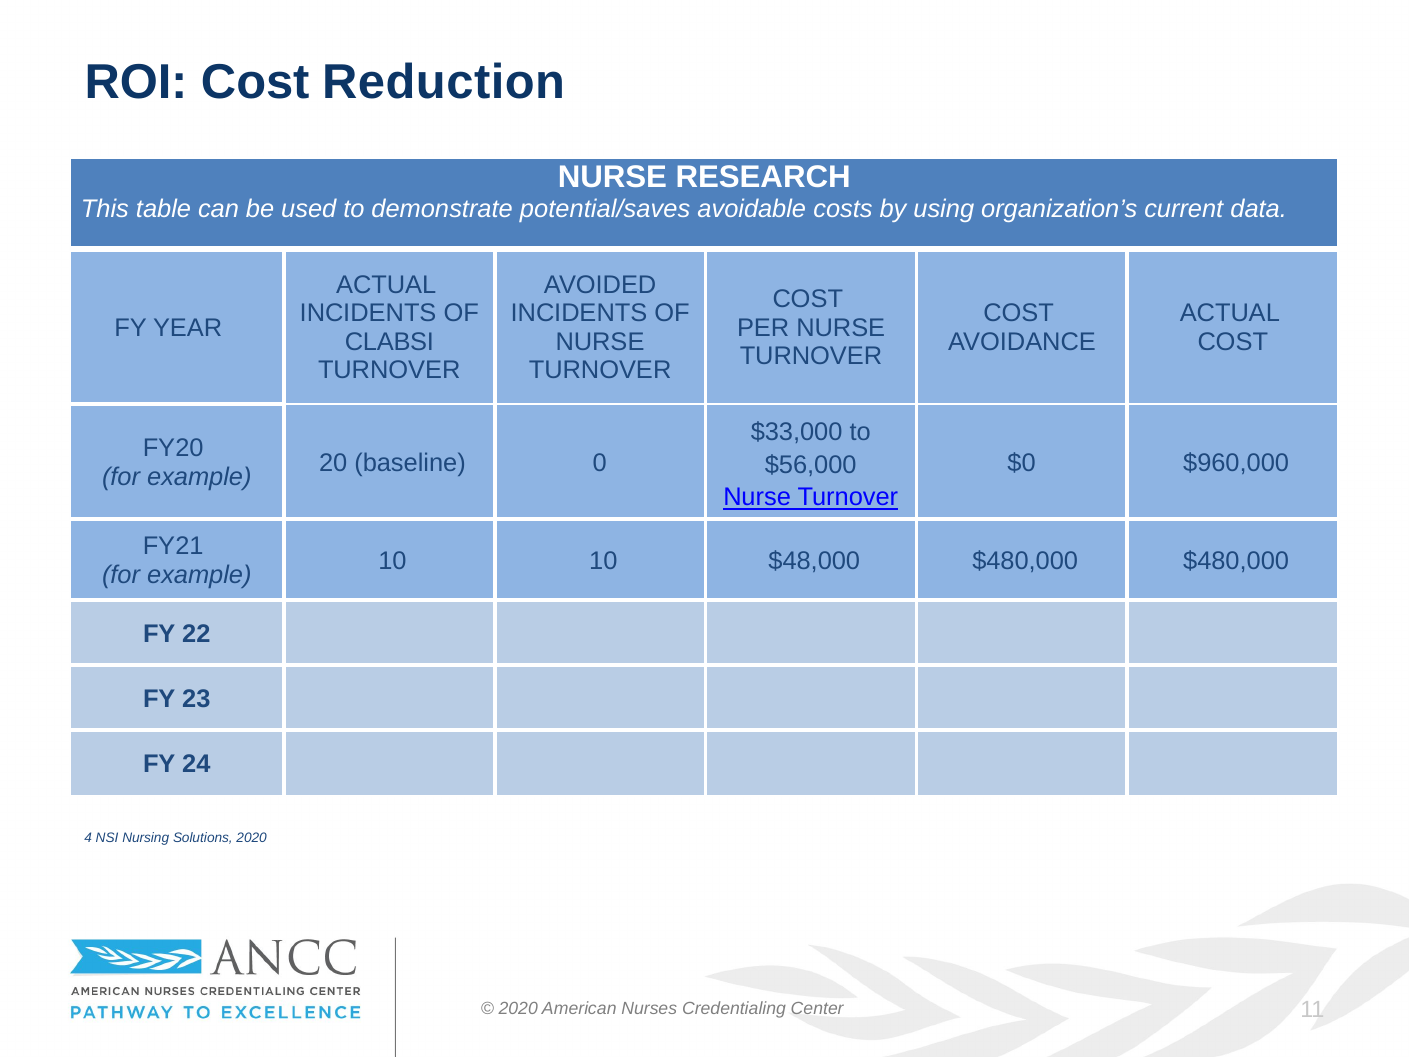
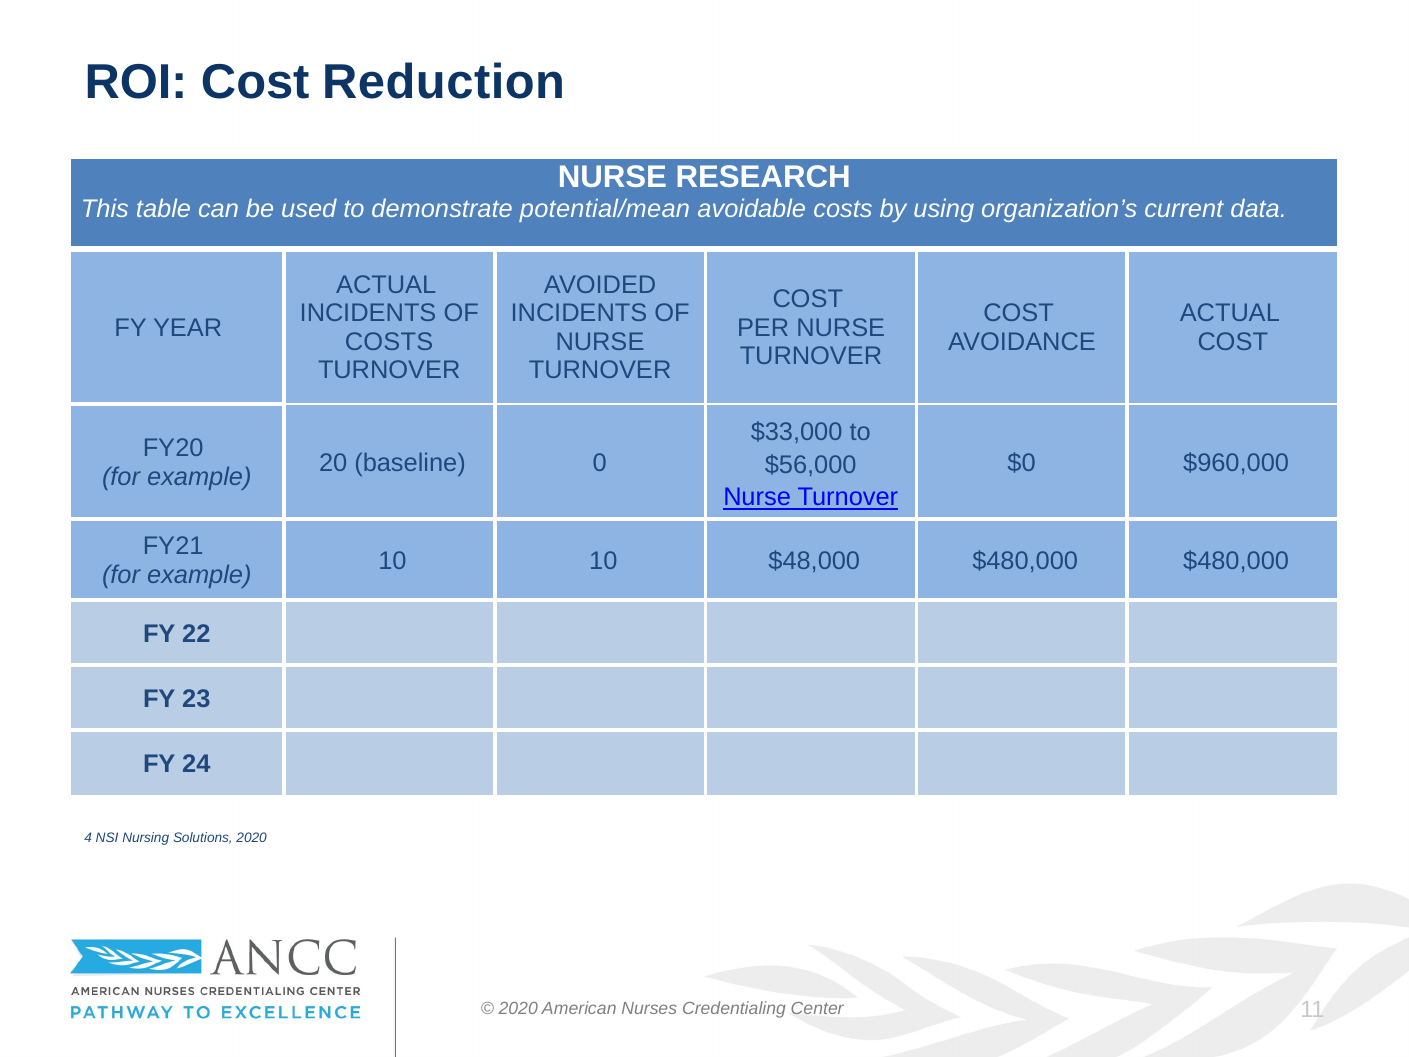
potential/saves: potential/saves -> potential/mean (605, 209)
CLABSI: CLABSI -> COSTS (389, 342)
